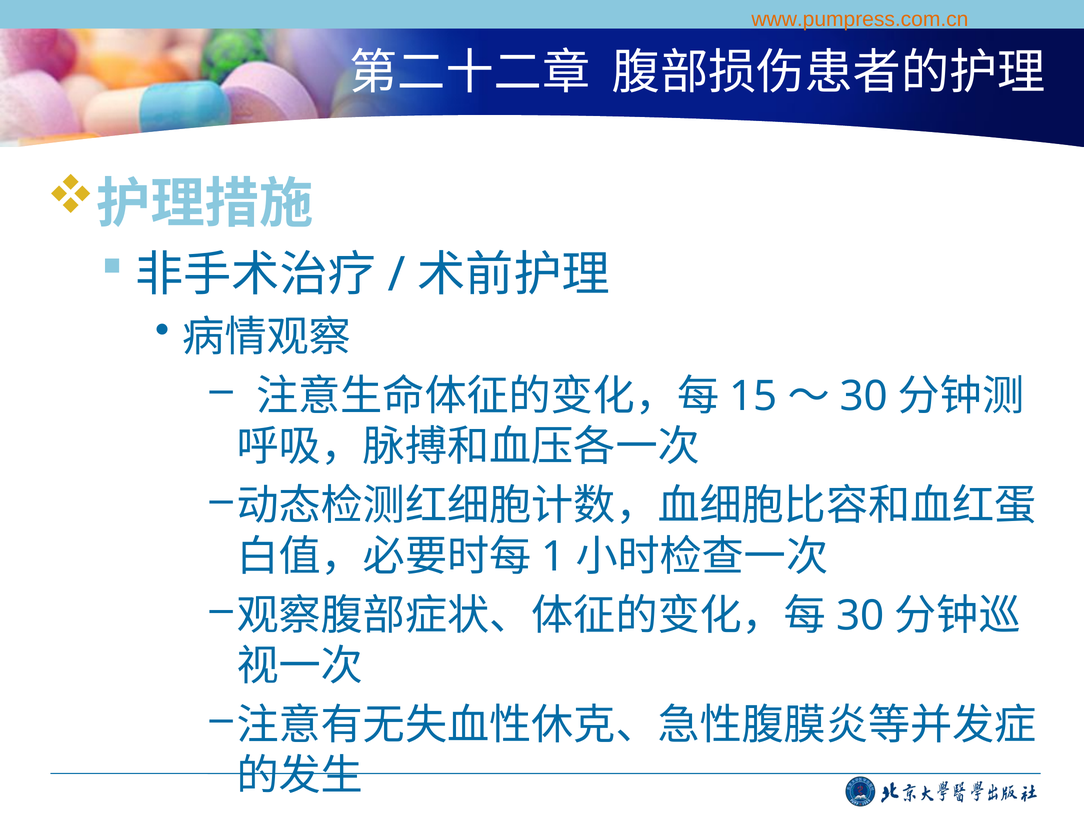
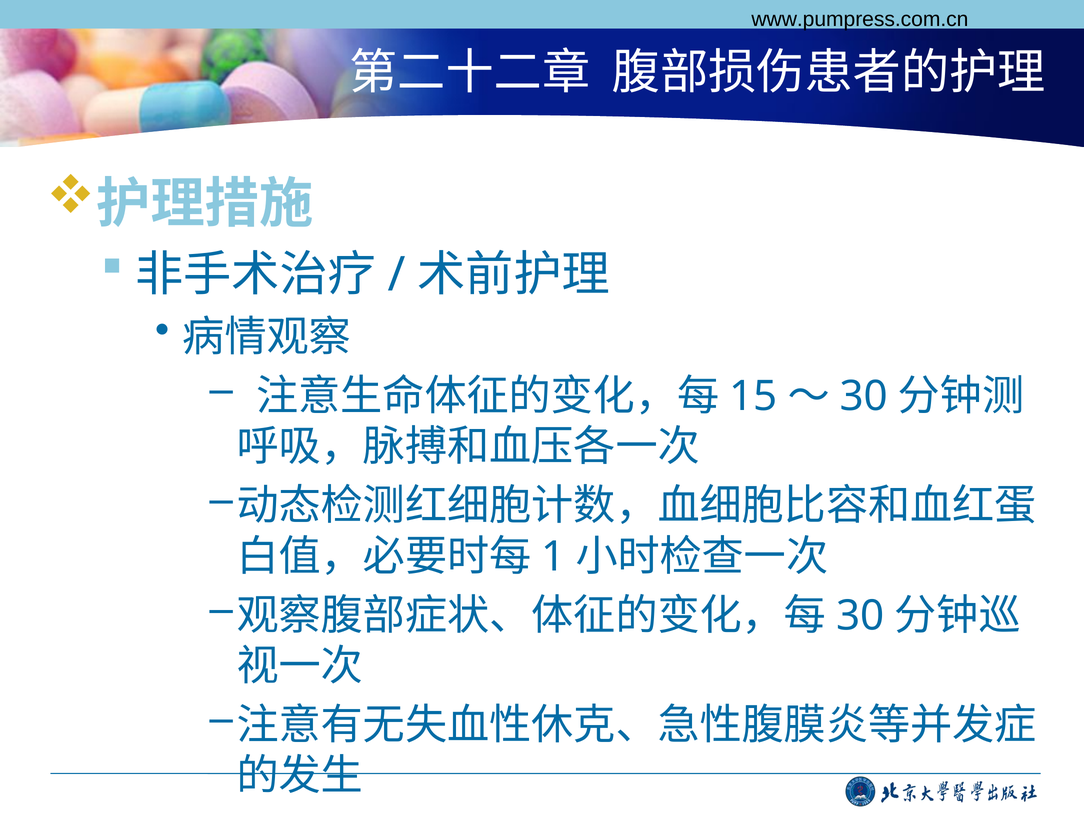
www.pumpress.com.cn colour: orange -> black (860, 19)
